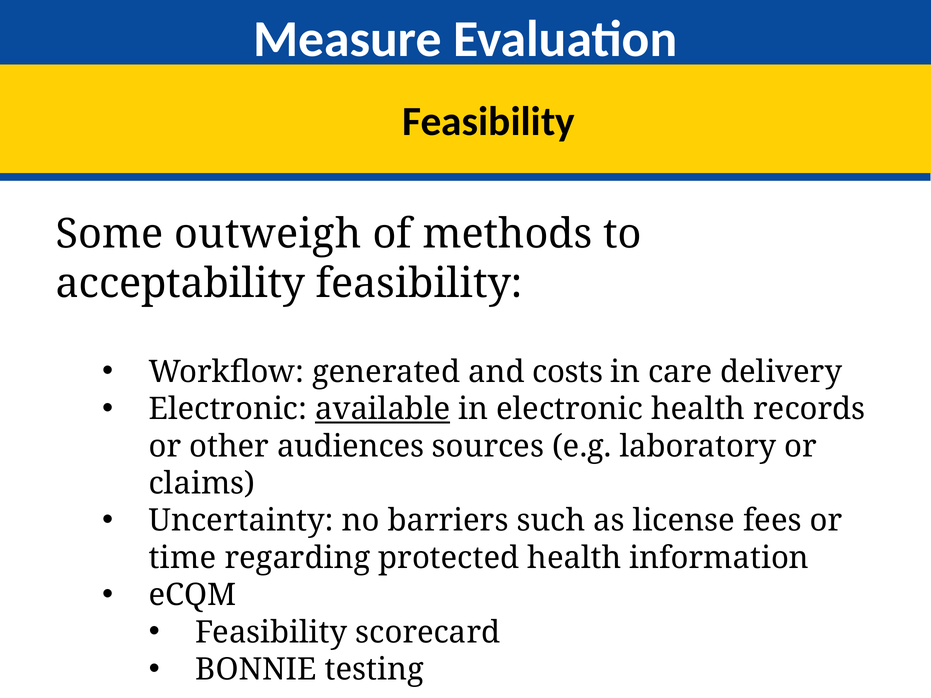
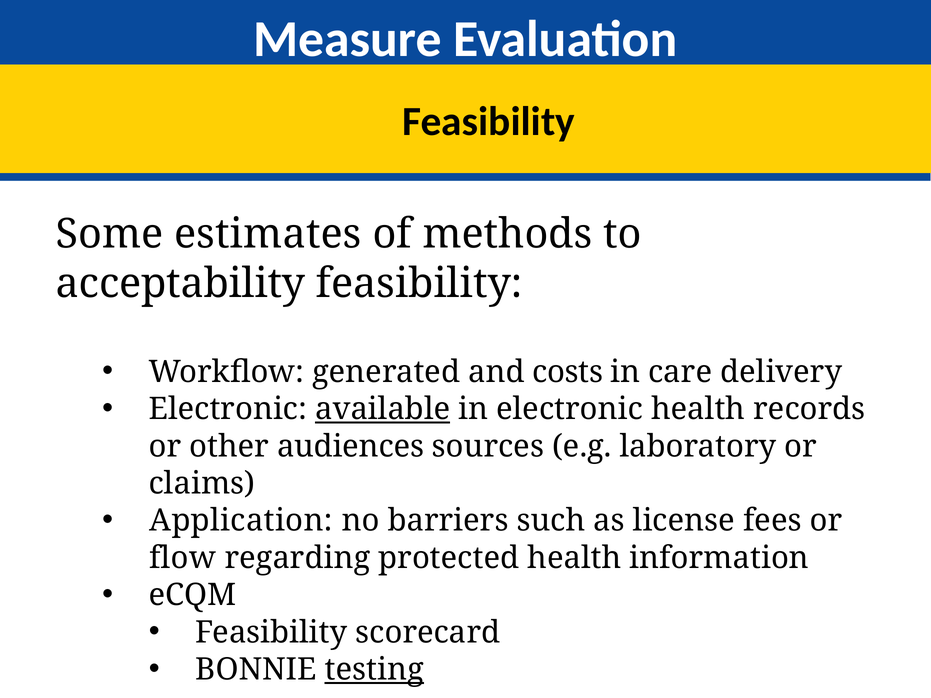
outweigh: outweigh -> estimates (268, 234)
Uncertainty: Uncertainty -> Application (241, 521)
time: time -> flow (183, 558)
testing underline: none -> present (374, 670)
